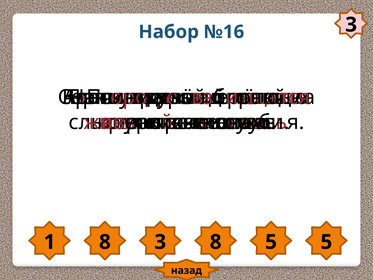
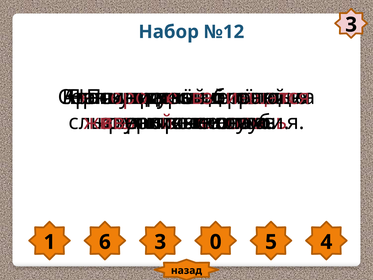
№16: №16 -> №12 (224, 32)
1 8: 8 -> 6 (105, 242)
3 8: 8 -> 0 (216, 242)
5 5: 5 -> 4 (326, 242)
